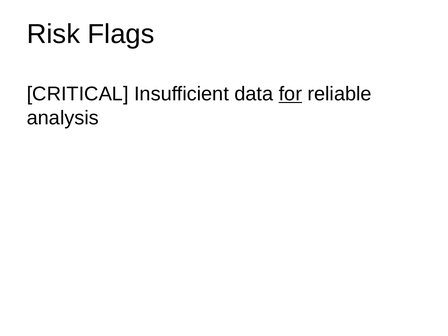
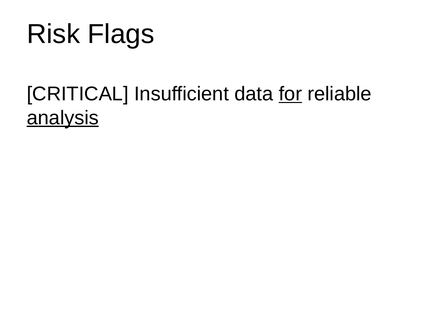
analysis underline: none -> present (63, 118)
